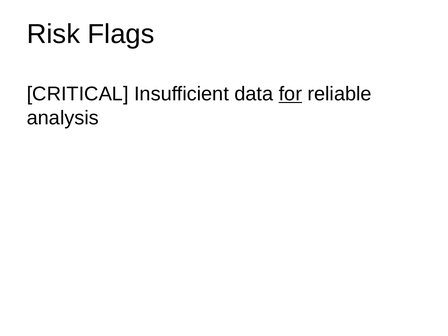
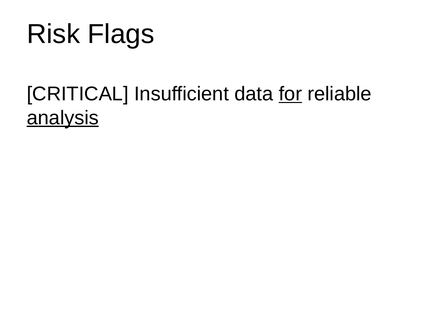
analysis underline: none -> present (63, 118)
